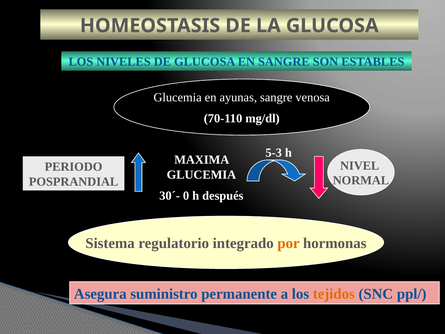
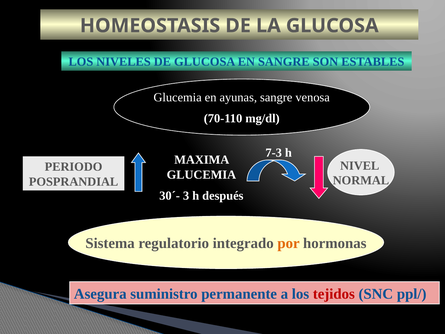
5-3: 5-3 -> 7-3 (274, 153)
0: 0 -> 3 (186, 196)
tejidos colour: orange -> red (334, 294)
